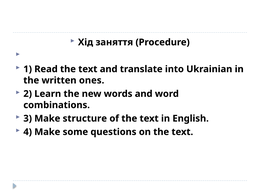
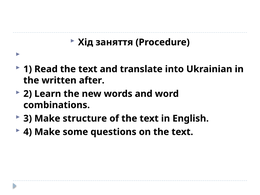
ones: ones -> after (92, 80)
